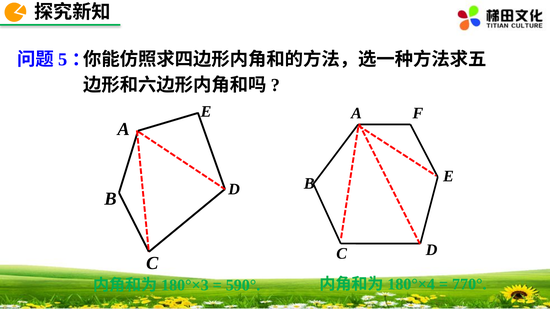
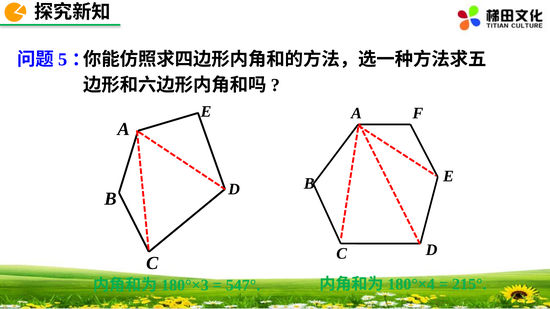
590°: 590° -> 547° (243, 285)
770°: 770° -> 215° (469, 285)
